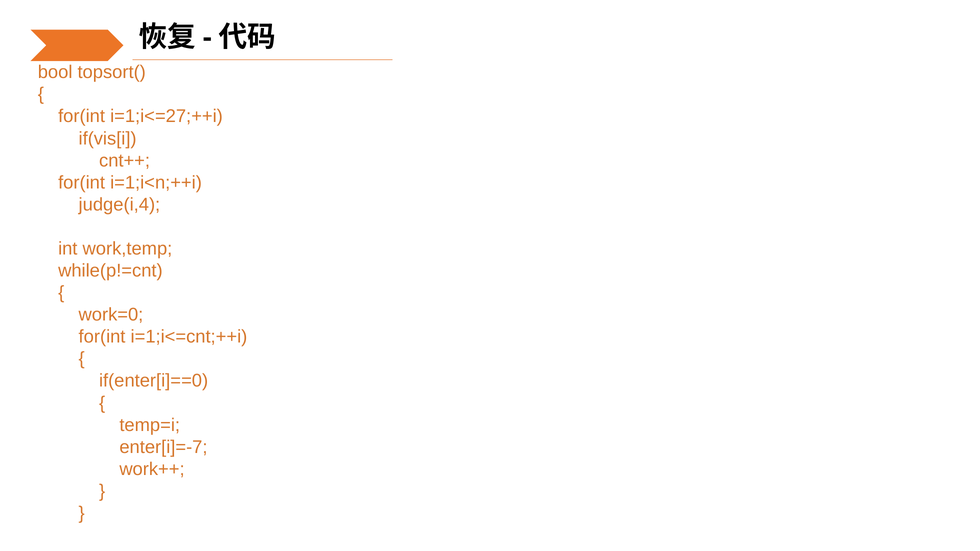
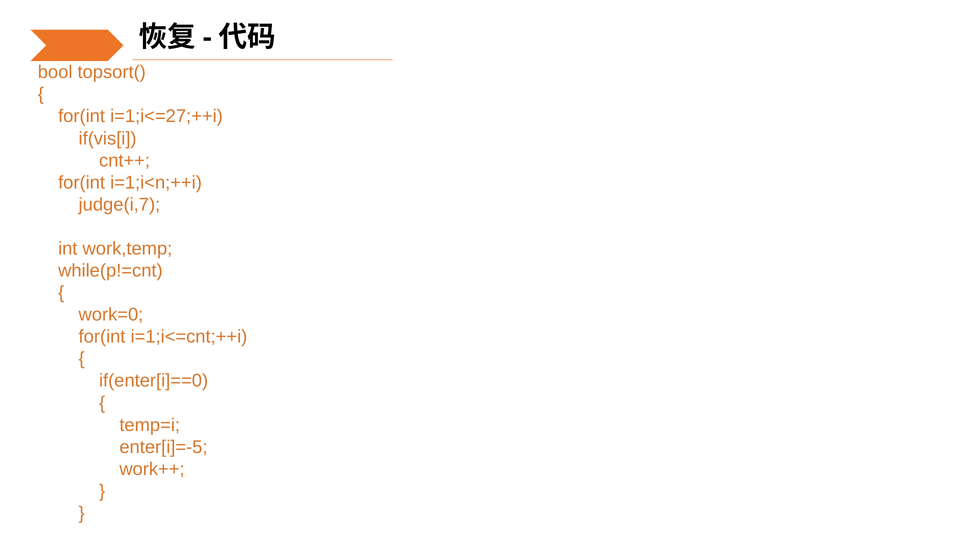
judge(i,4: judge(i,4 -> judge(i,7 (119, 205)
enter[i]=-7: enter[i]=-7 -> enter[i]=-5 (163, 447)
